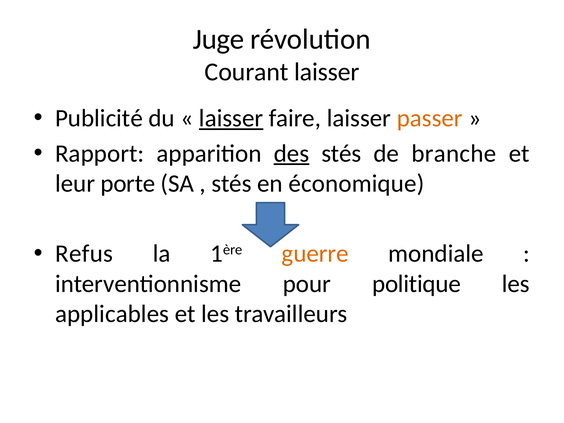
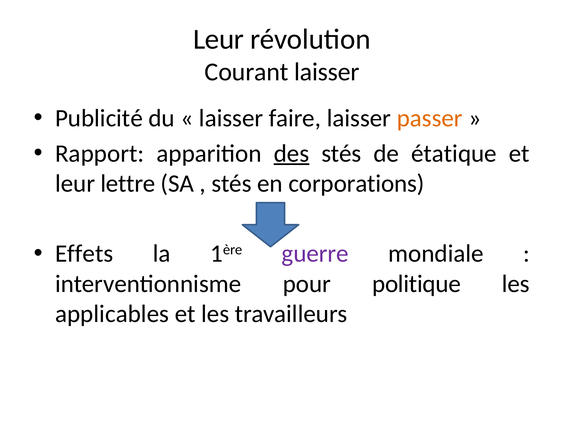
Juge: Juge -> Leur (219, 39)
laisser underline: present -> none (231, 118)
branche: branche -> étatique (454, 153)
porte: porte -> lettre (128, 184)
économique: économique -> corporations (357, 184)
Refus: Refus -> Effets (84, 254)
guerre colour: orange -> purple (315, 254)
